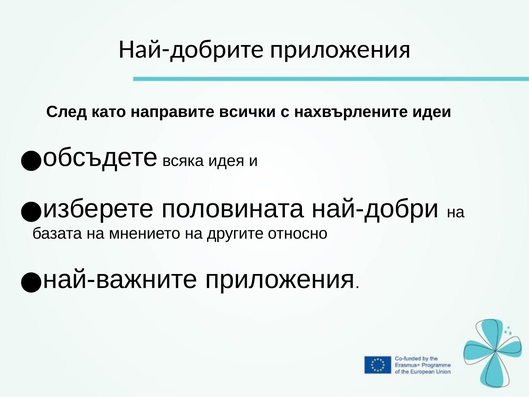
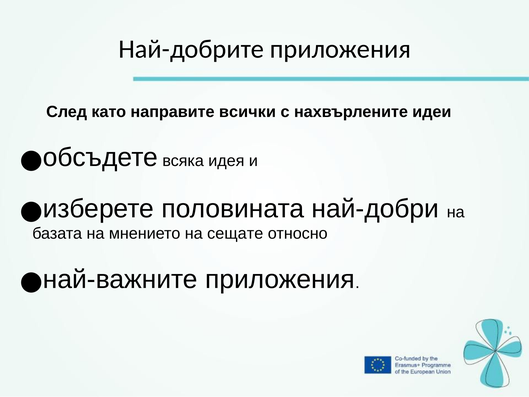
другите: другите -> сещате (235, 233)
